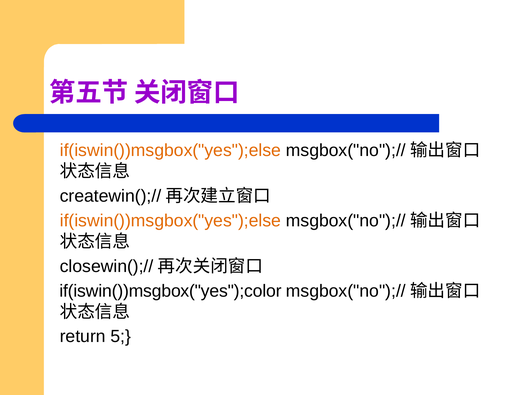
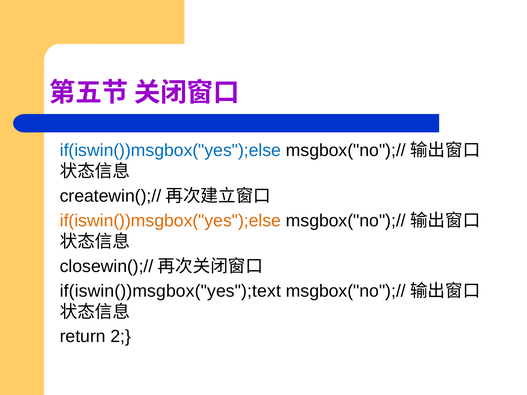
if(iswin())msgbox("yes");else colour: orange -> blue (170, 151)
if(iswin())msgbox("yes");color: if(iswin())msgbox("yes");color -> if(iswin())msgbox("yes");text (170, 291)
5: 5 -> 2 (121, 337)
